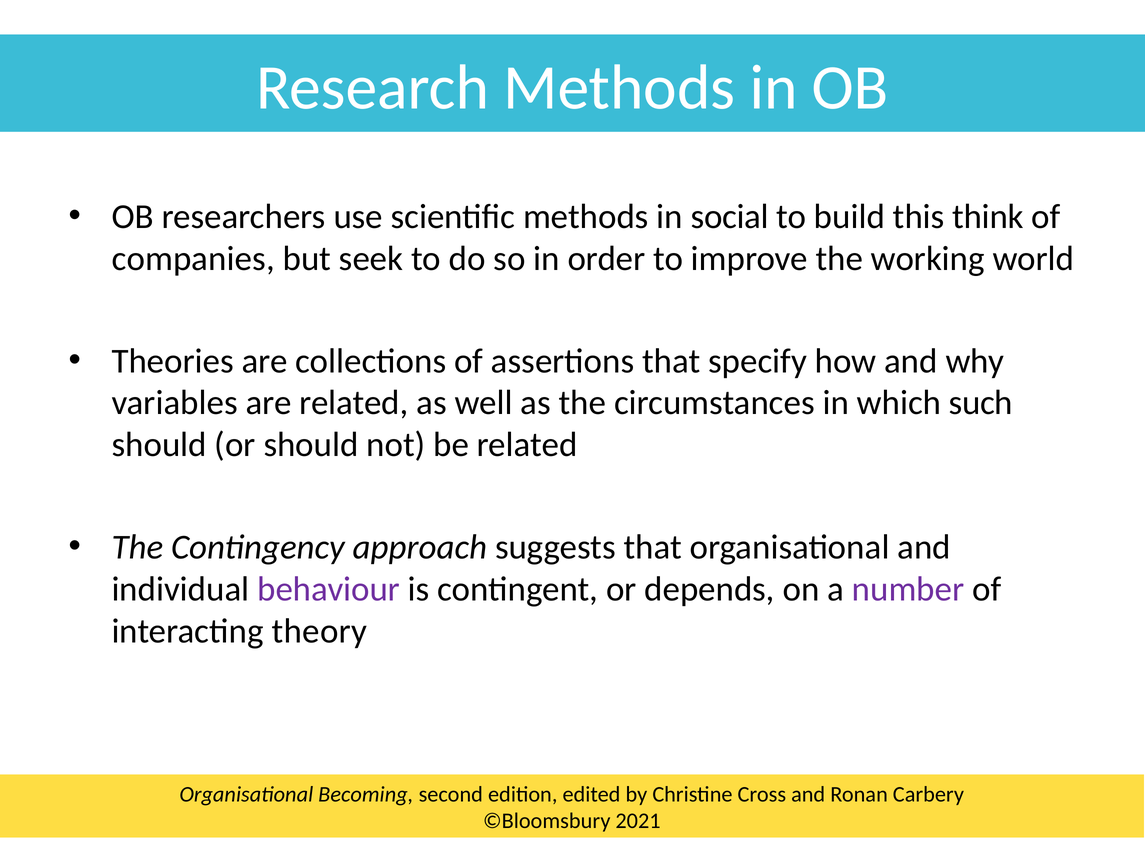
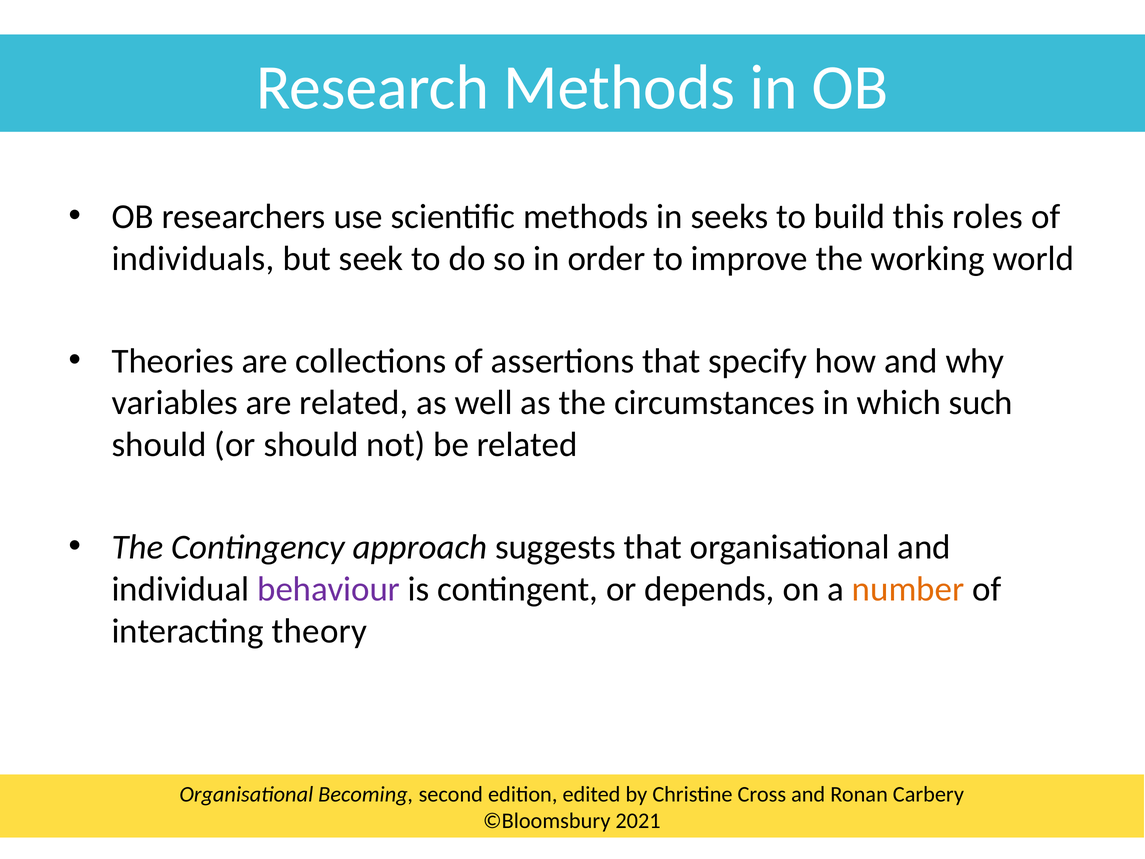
social: social -> seeks (730, 217)
think: think -> roles (988, 217)
companies: companies -> individuals (193, 258)
number colour: purple -> orange (908, 589)
